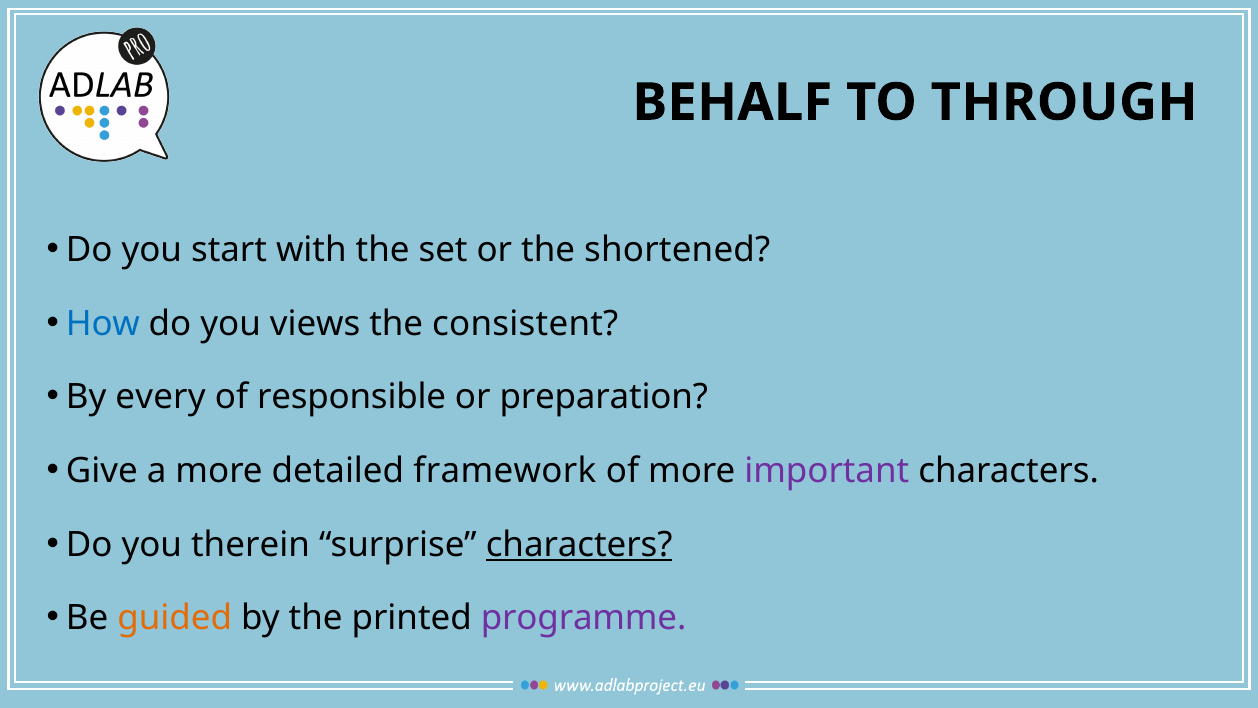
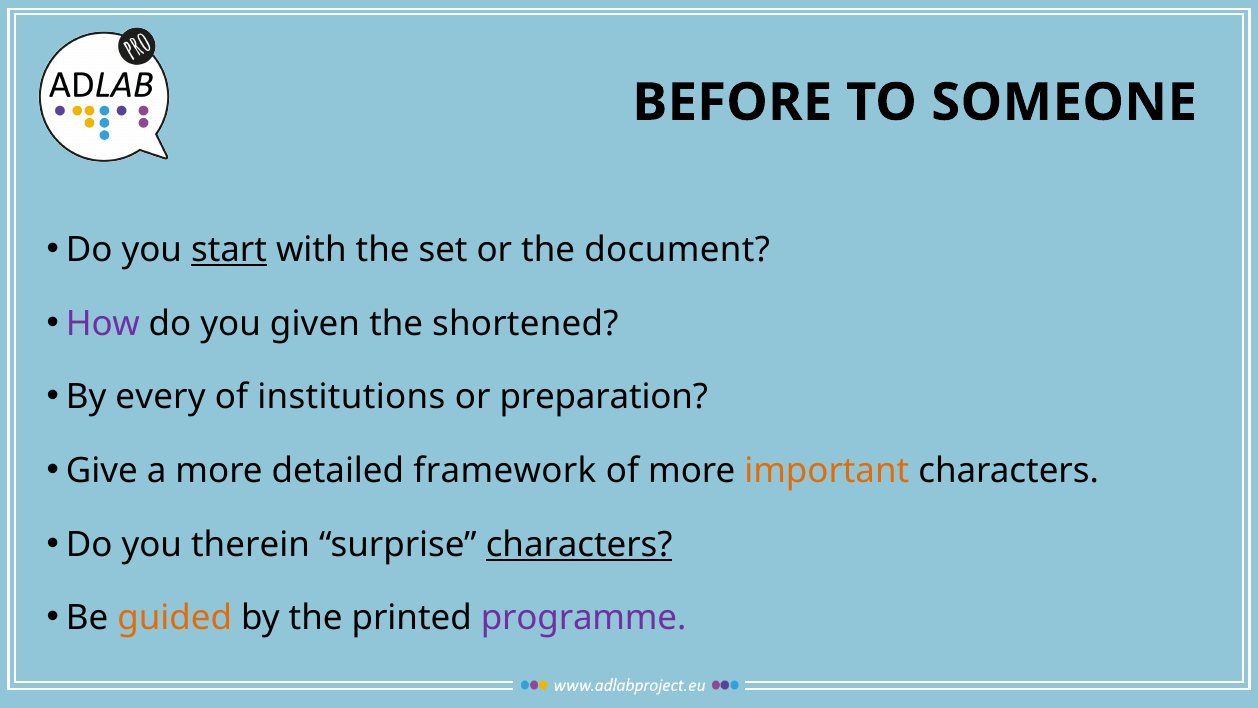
BEHALF: BEHALF -> BEFORE (732, 102)
THROUGH: THROUGH -> SOMEONE (1064, 102)
start underline: none -> present (229, 250)
shortened: shortened -> document (677, 250)
How colour: blue -> purple (103, 323)
views: views -> given (315, 323)
consistent: consistent -> shortened (525, 323)
responsible: responsible -> institutions (351, 397)
important colour: purple -> orange (827, 471)
